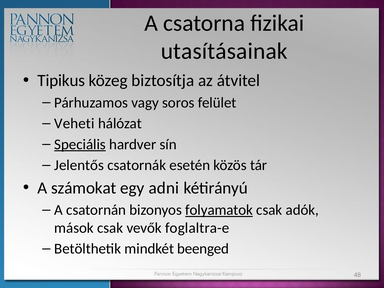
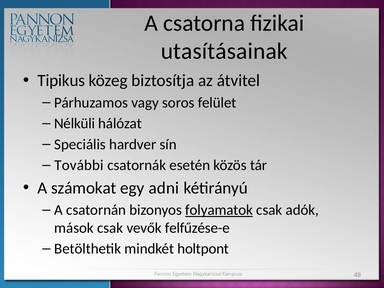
Veheti: Veheti -> Nélküli (75, 123)
Speciális underline: present -> none (80, 144)
Jelentős: Jelentős -> További (79, 165)
foglaltra-e: foglaltra-e -> felfűzése-e (197, 228)
beenged: beenged -> holtpont (203, 249)
